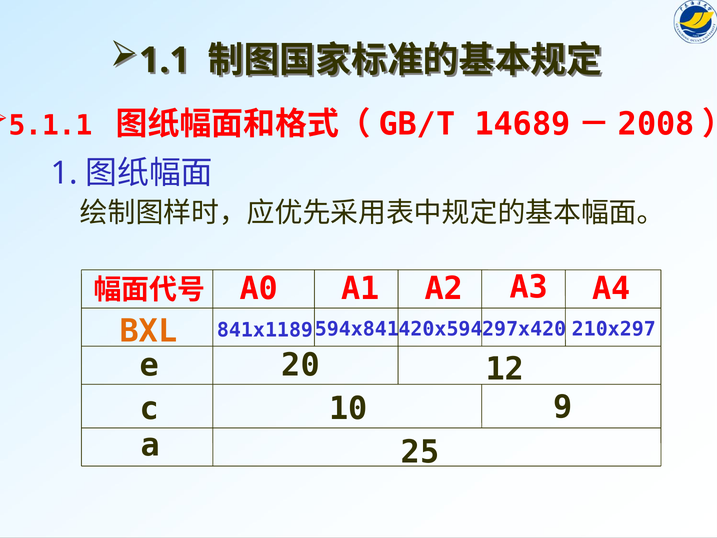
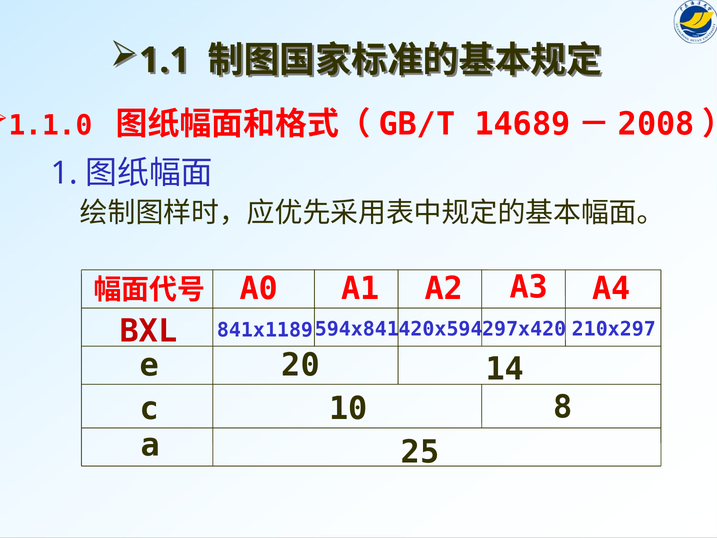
5.1.1: 5.1.1 -> 1.1.0 (50, 125)
BXL colour: orange -> red (149, 331)
12: 12 -> 14 (505, 369)
9: 9 -> 8 (563, 407)
